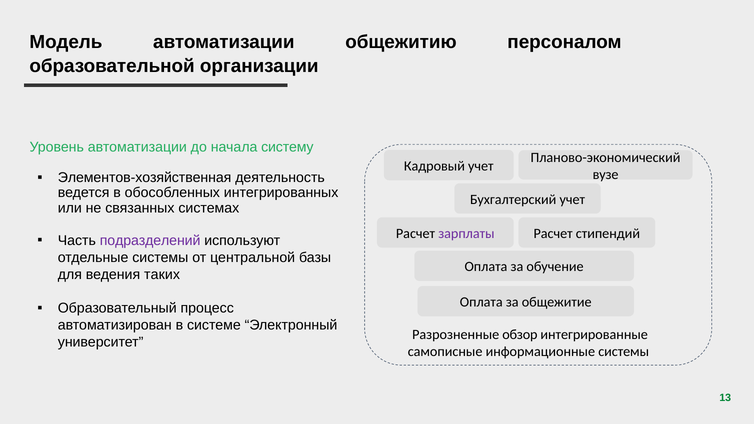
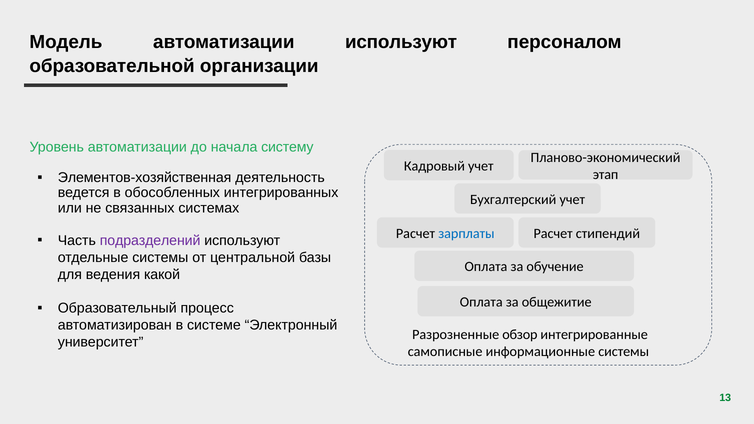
автоматизации общежитию: общежитию -> используют (401, 42)
вузе: вузе -> этап (606, 174)
зарплаты colour: purple -> blue (466, 234)
таких: таких -> какой (162, 274)
